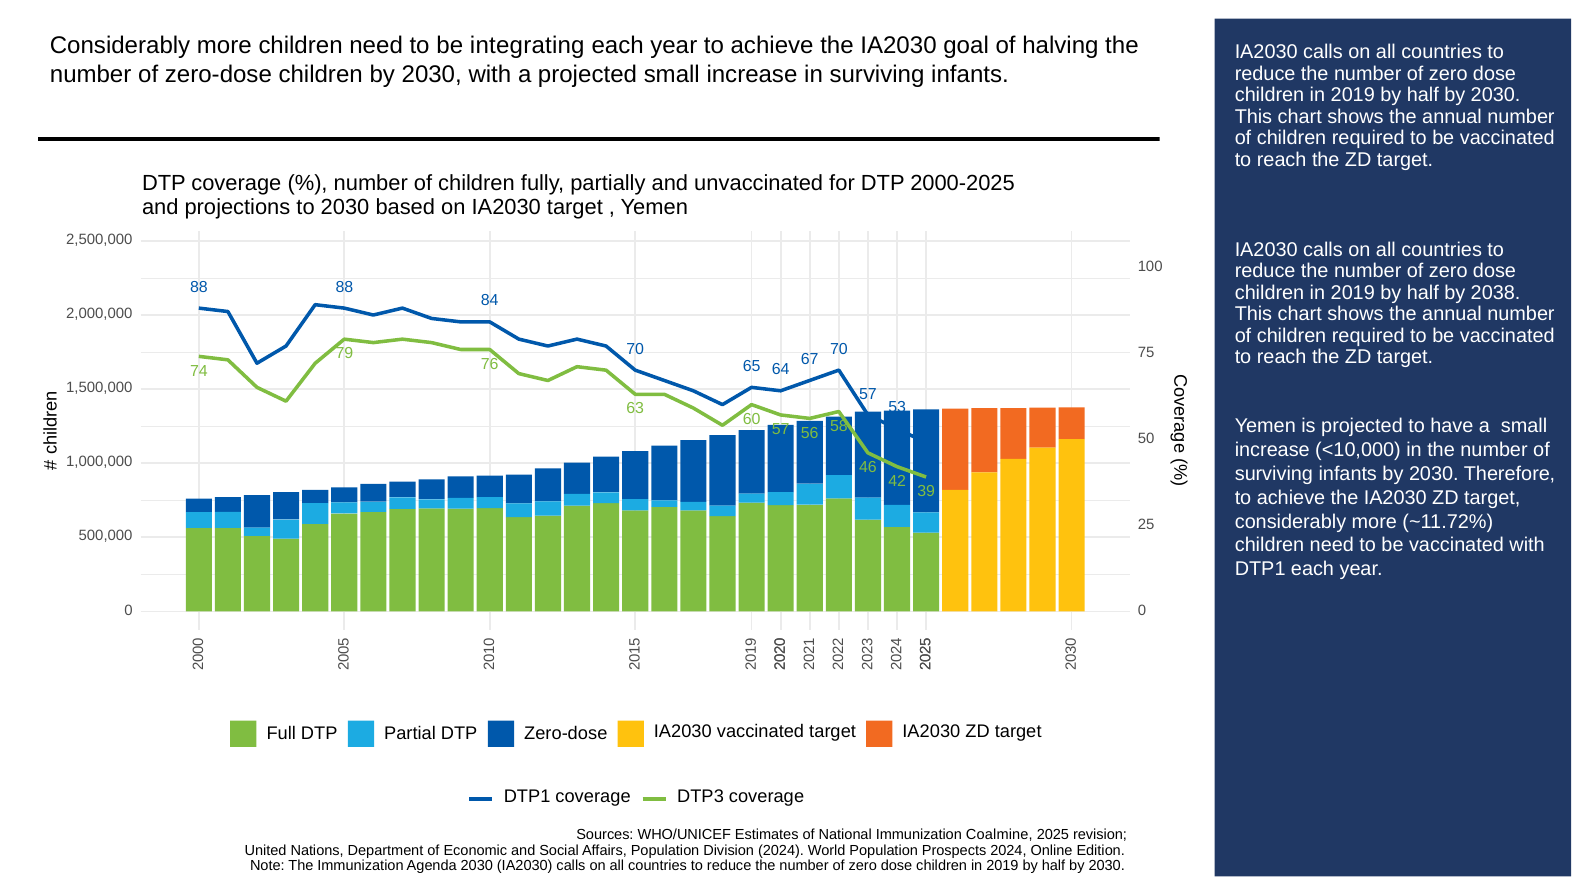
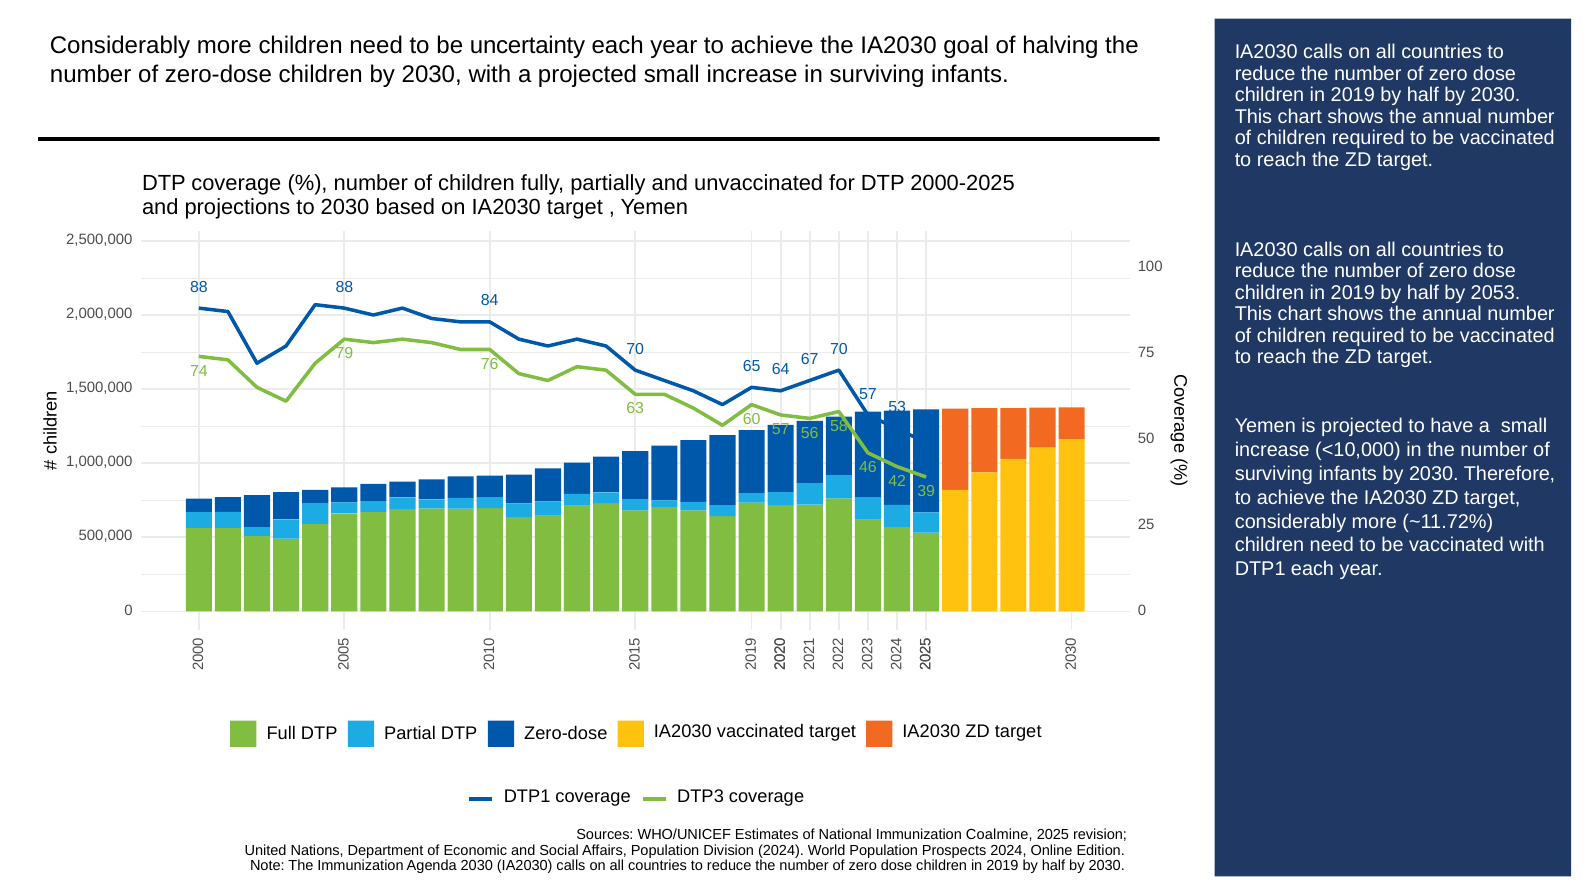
integrating: integrating -> uncertainty (528, 46)
2038: 2038 -> 2053 (1496, 293)
